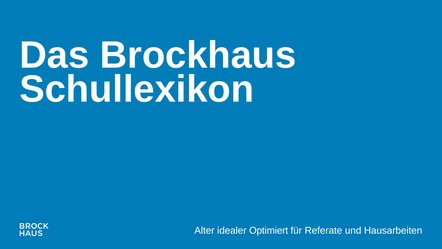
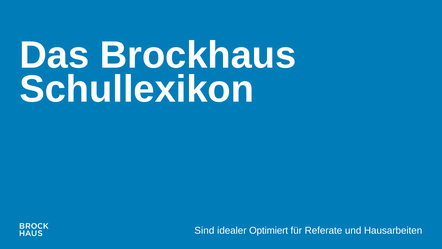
Alter: Alter -> Sind (204, 230)
